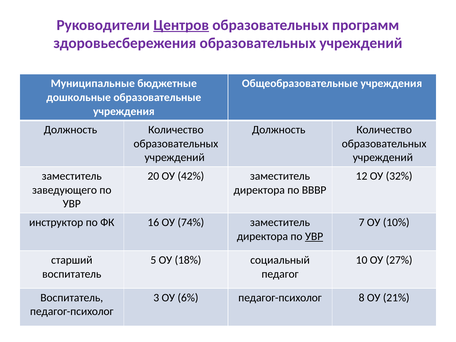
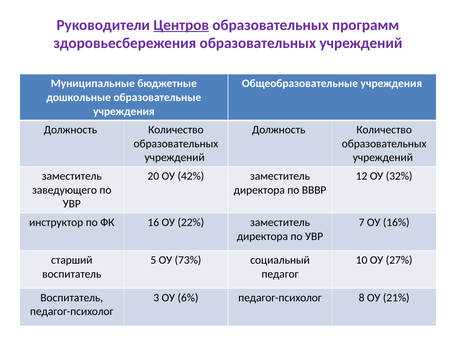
74%: 74% -> 22% (191, 222)
10%: 10% -> 16% (396, 222)
УВР underline: present -> none (314, 236)
18%: 18% -> 73% (188, 260)
